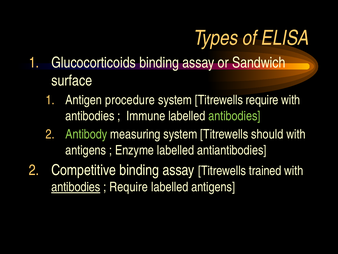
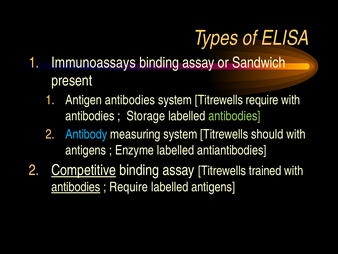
Glucocorticoids: Glucocorticoids -> Immunoassays (93, 62)
surface: surface -> present (72, 81)
Antigen procedure: procedure -> antibodies (130, 100)
Immune: Immune -> Storage (146, 116)
Antibody colour: light green -> light blue (86, 134)
Competitive underline: none -> present (84, 170)
